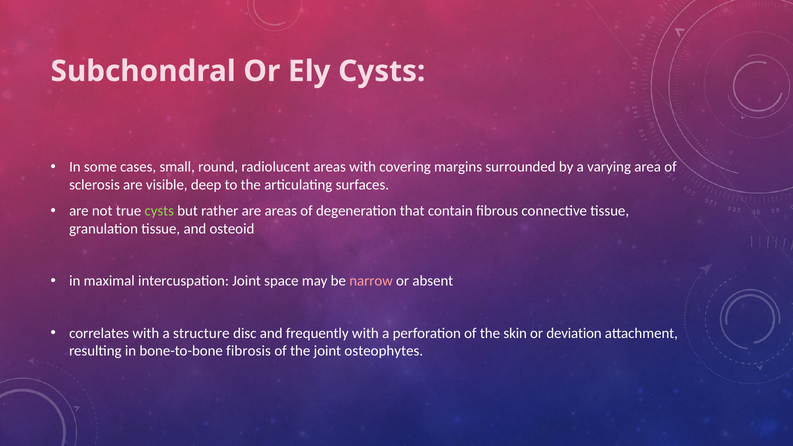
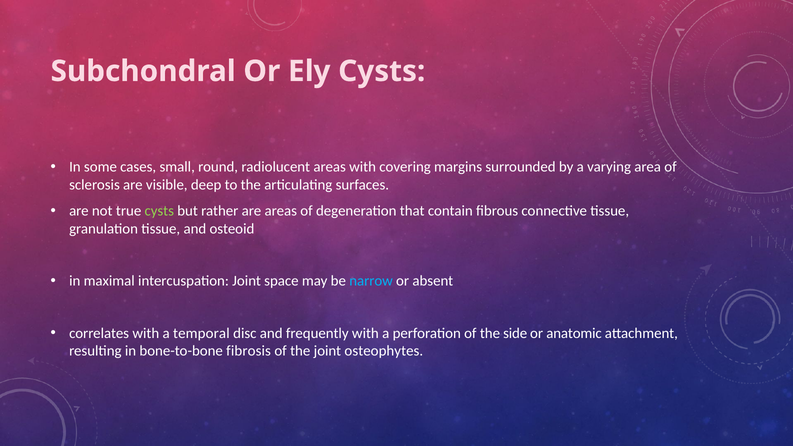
narrow colour: pink -> light blue (371, 281)
structure: structure -> temporal (201, 333)
skin: skin -> side (515, 333)
deviation: deviation -> anatomic (574, 333)
